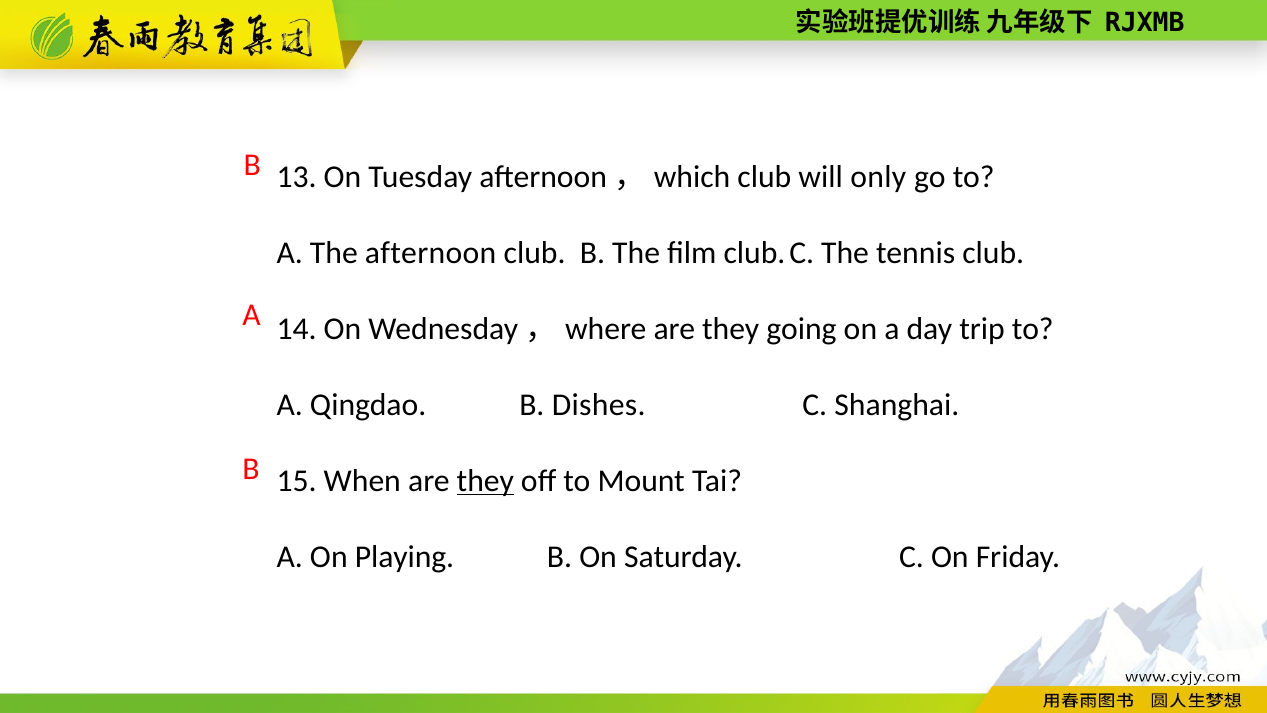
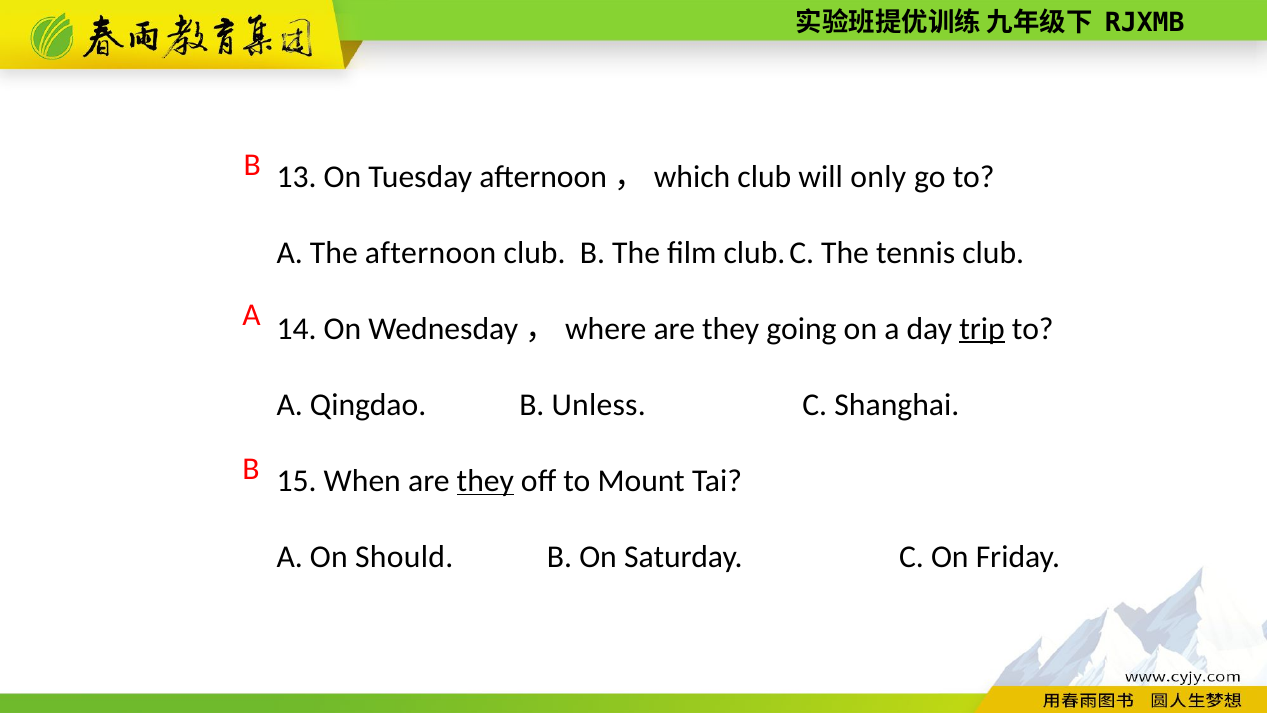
trip underline: none -> present (982, 329)
Dishes: Dishes -> Unless (599, 405)
Playing: Playing -> Should (404, 557)
